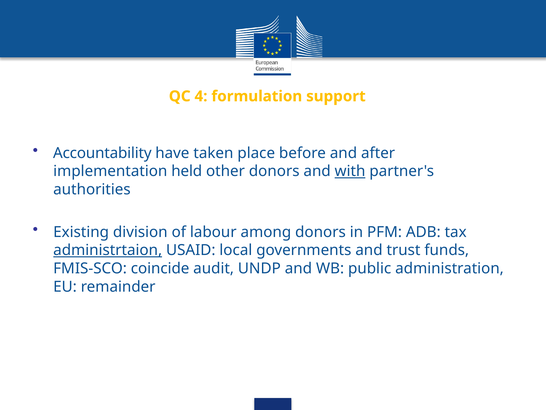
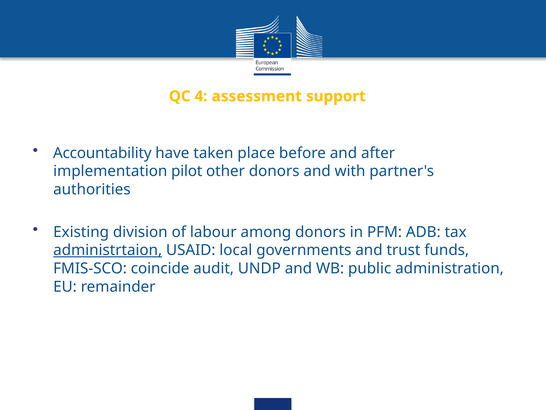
formulation: formulation -> assessment (257, 96)
held: held -> pilot (187, 171)
with underline: present -> none (350, 171)
